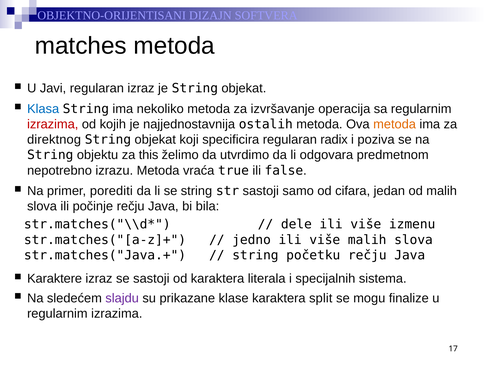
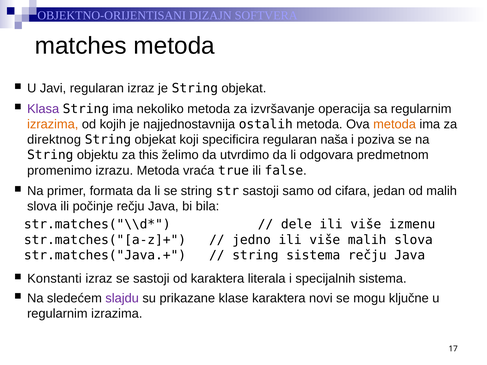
Klasa colour: blue -> purple (43, 109)
izrazima colour: red -> orange (53, 124)
radix: radix -> naša (334, 140)
nepotrebno: nepotrebno -> promenimo (59, 171)
porediti: porediti -> formata (111, 191)
string početku: početku -> sistema (313, 255)
Karaktere: Karaktere -> Konstanti (54, 279)
split: split -> novi (321, 298)
finalize: finalize -> ključne (409, 298)
